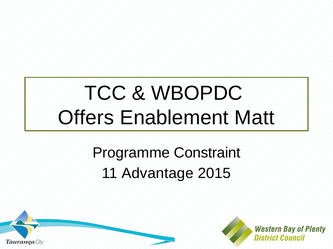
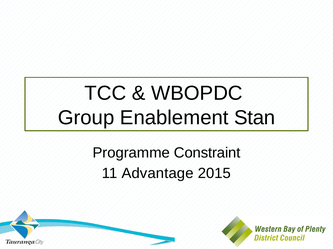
Offers: Offers -> Group (86, 118)
Matt: Matt -> Stan (255, 118)
